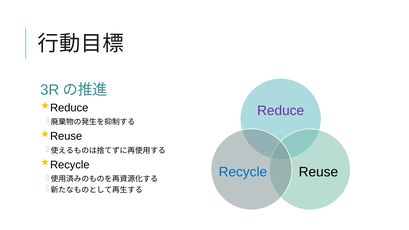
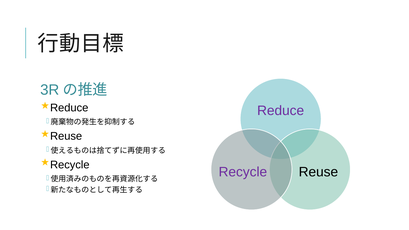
Recycle colour: blue -> purple (243, 172)
